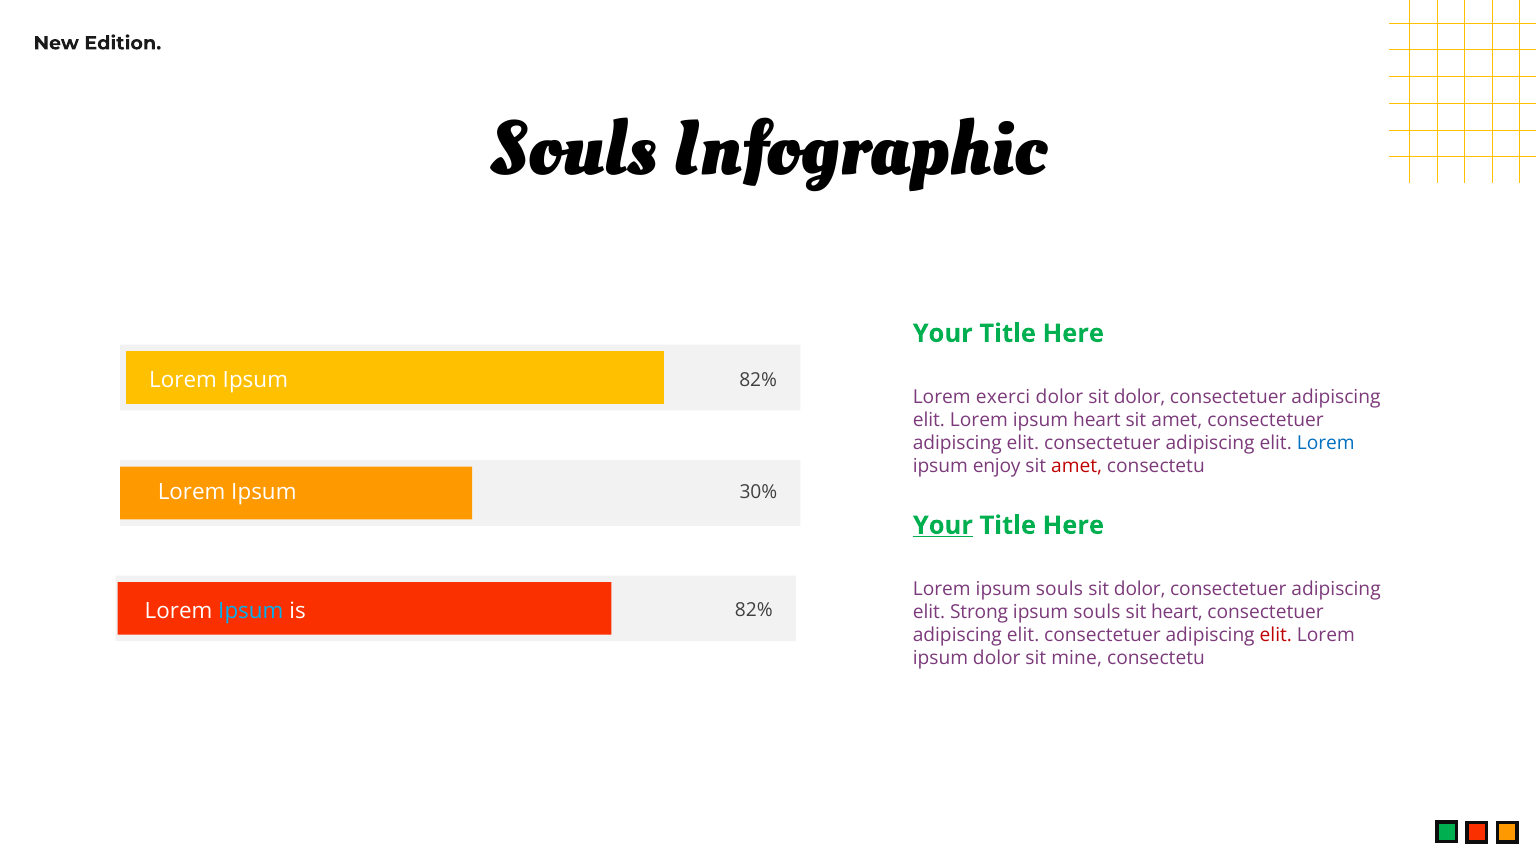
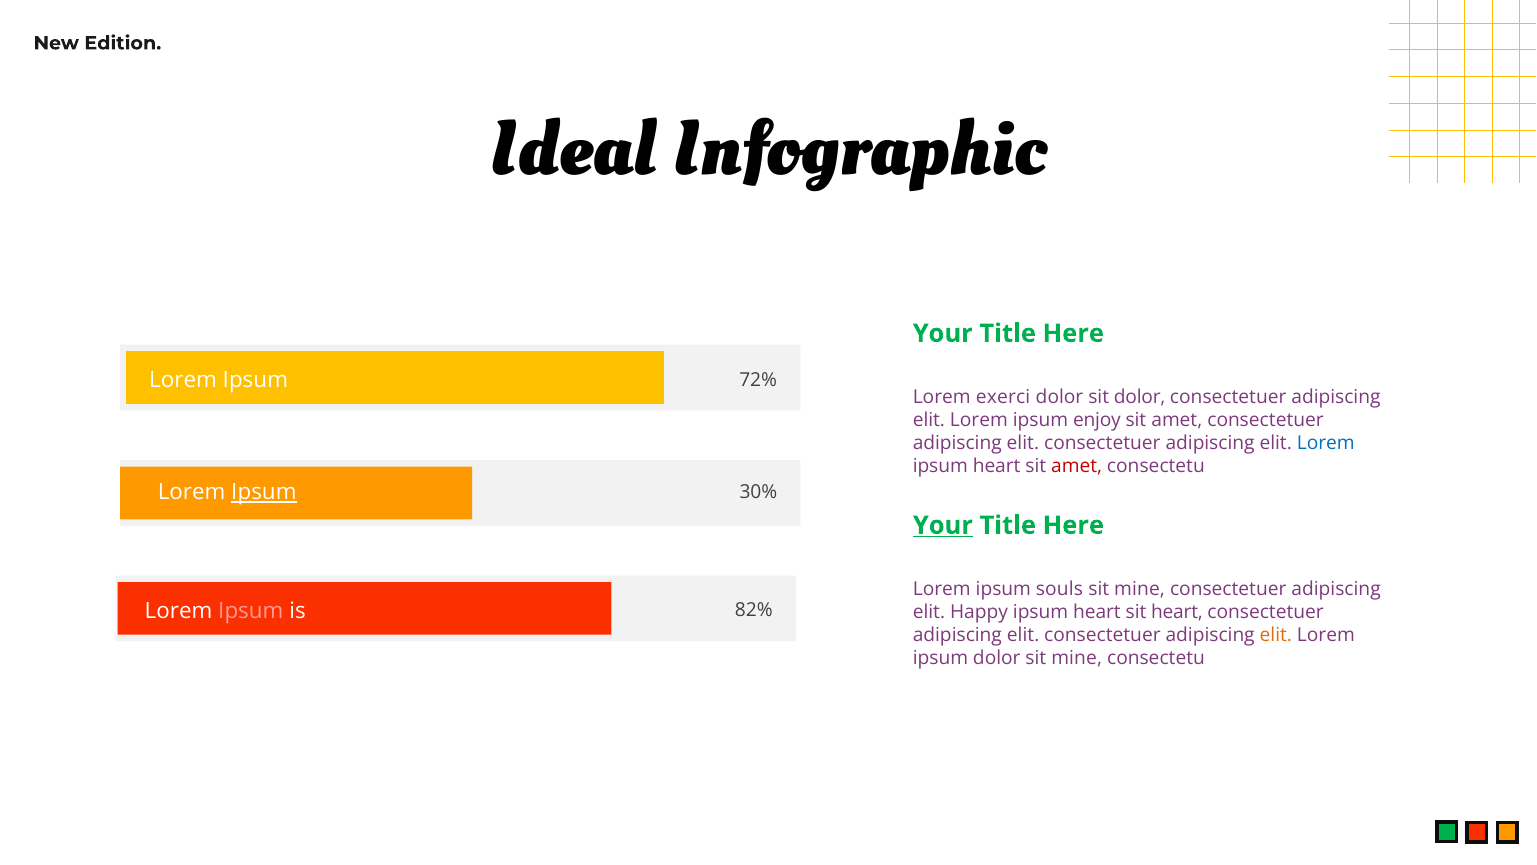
Souls: Souls -> Ideal (573, 149)
Ipsum 82%: 82% -> 72% (758, 380)
ipsum heart: heart -> enjoy (1097, 420)
enjoy: enjoy -> heart (997, 466)
Ipsum underline: none -> present (264, 492)
dolor: dolor -> mine (1140, 589)
Ipsum colour: light blue -> pink (251, 611)
Strong: Strong -> Happy (979, 612)
souls: souls -> heart (1097, 612)
elit colour: red -> orange (1276, 635)
